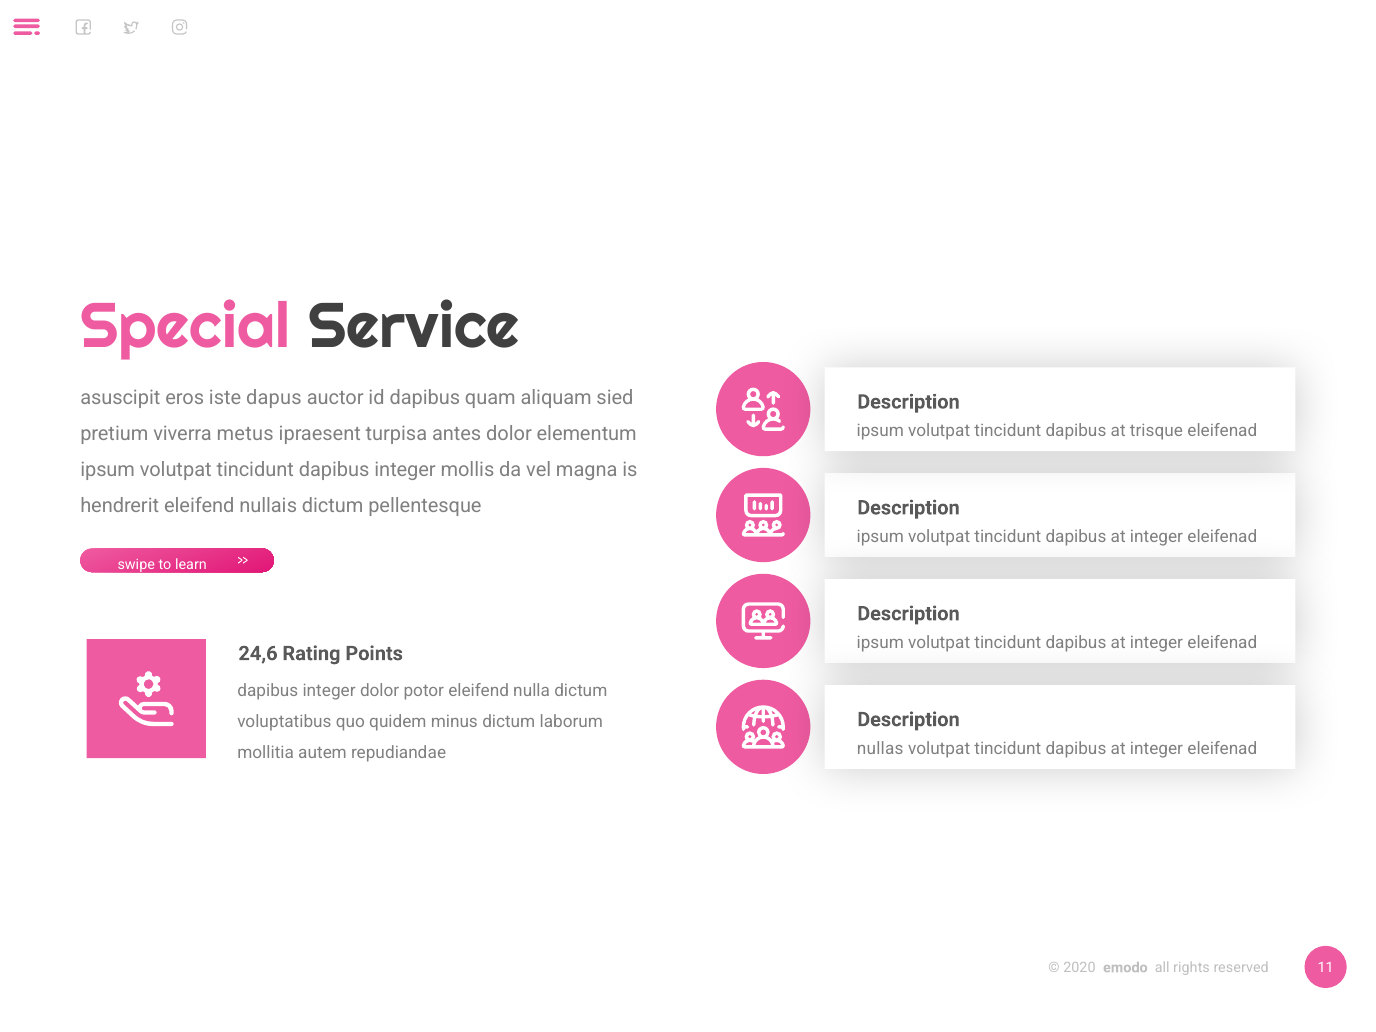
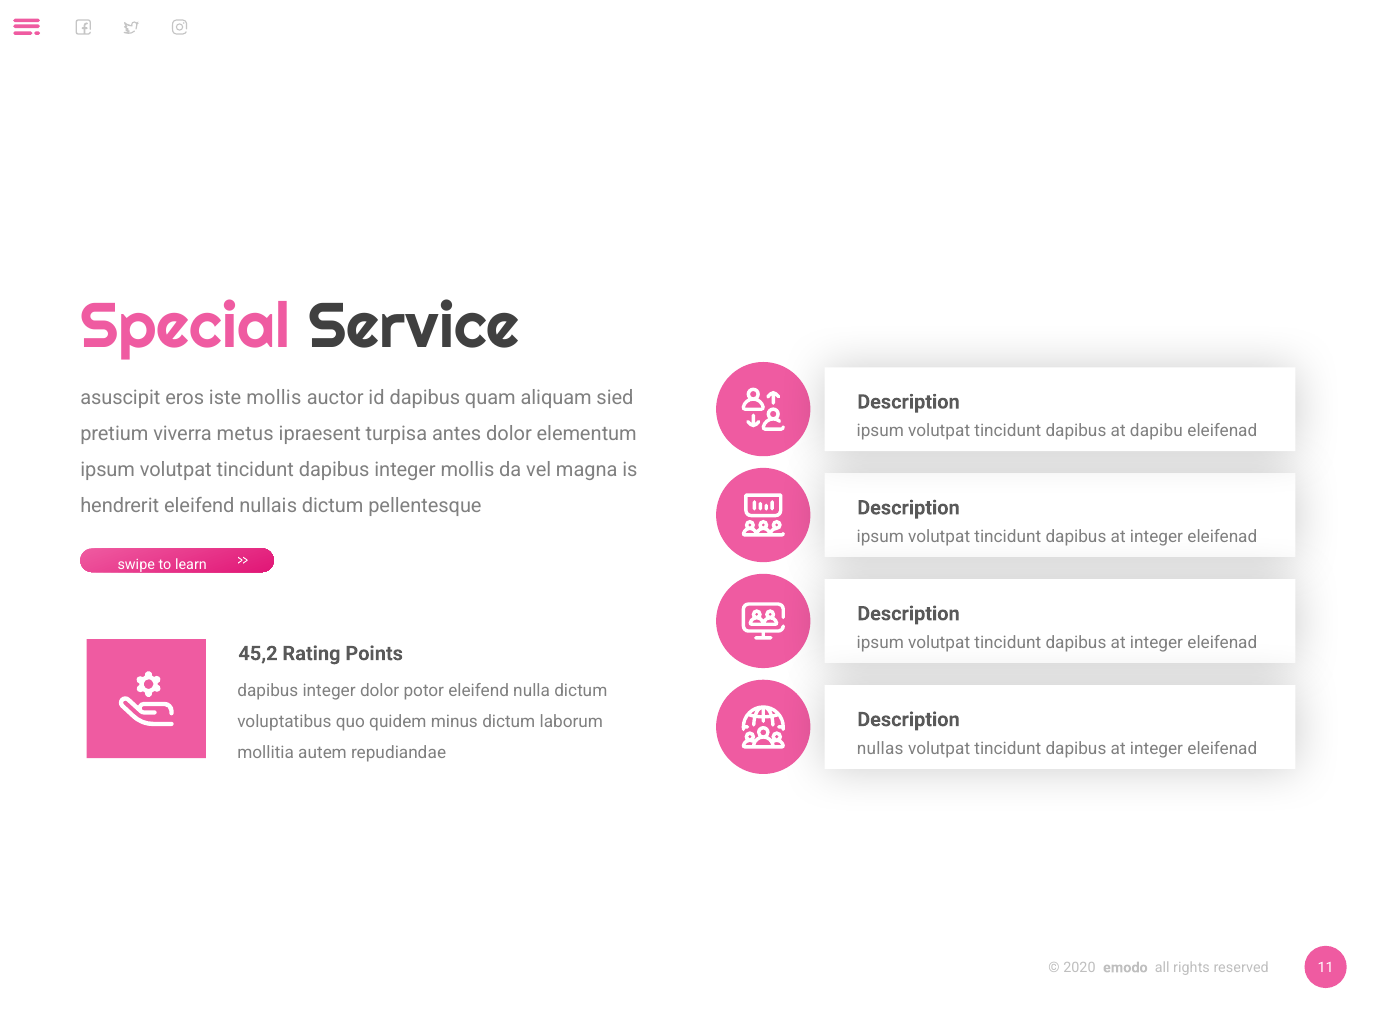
iste dapus: dapus -> mollis (274, 397)
trisque: trisque -> dapibu (1156, 431)
24,6: 24,6 -> 45,2 (258, 654)
